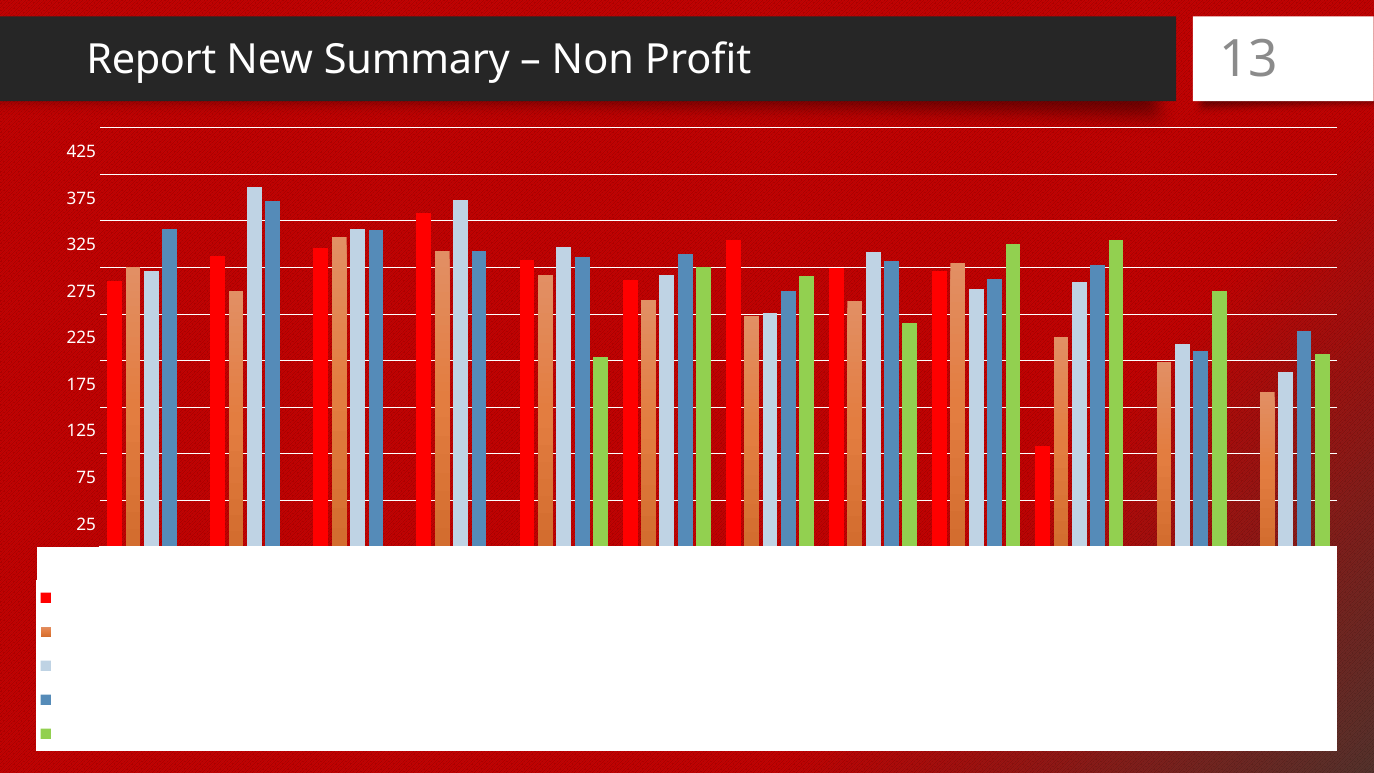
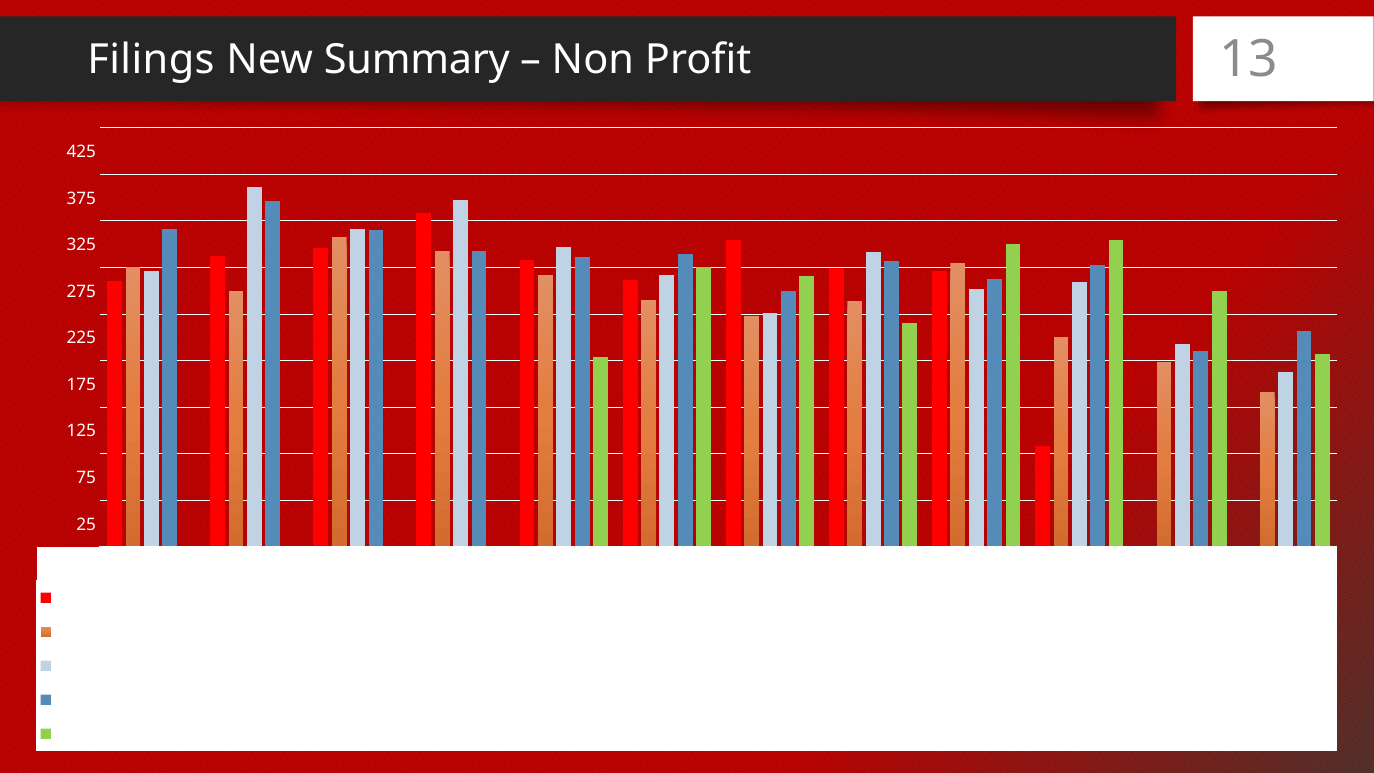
Report: Report -> Filings (151, 60)
